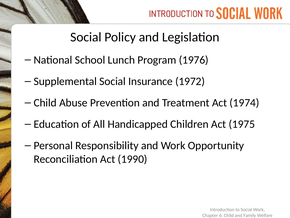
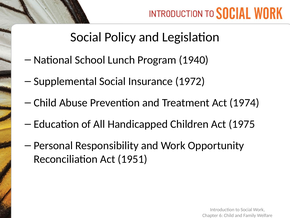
1976: 1976 -> 1940 (194, 60)
1990: 1990 -> 1951 (133, 159)
